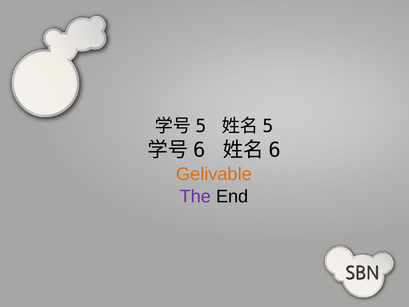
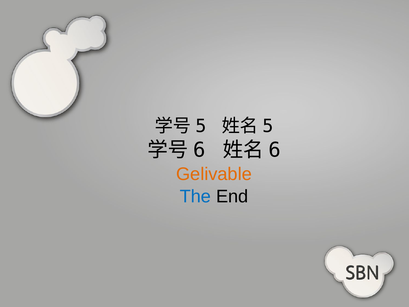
The colour: purple -> blue (195, 196)
